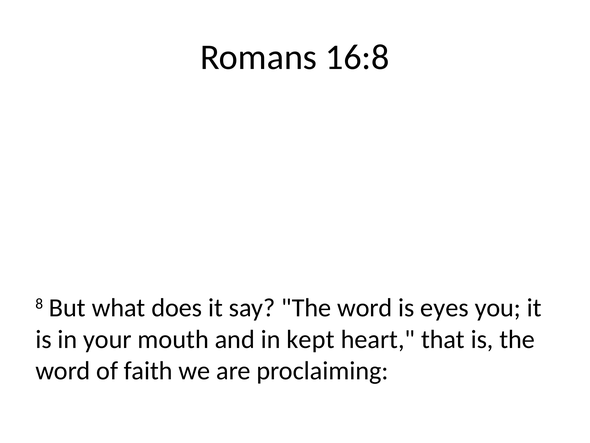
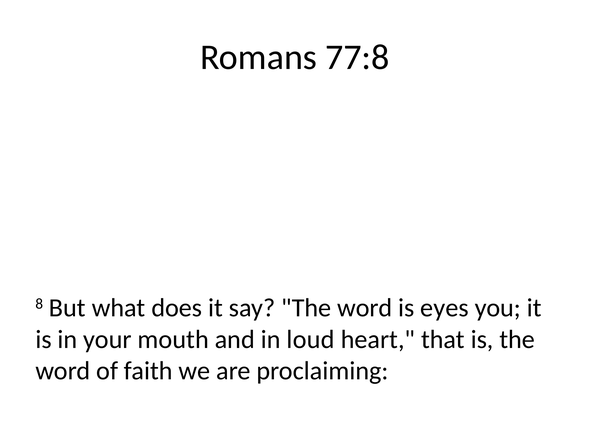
16:8: 16:8 -> 77:8 (357, 57)
kept: kept -> loud (311, 339)
